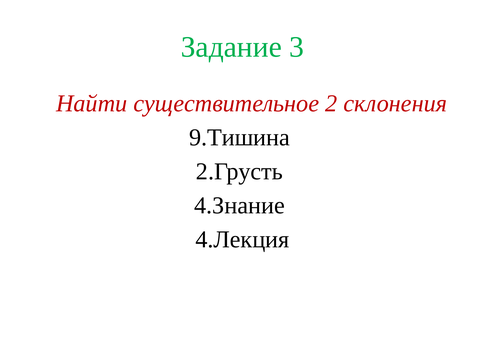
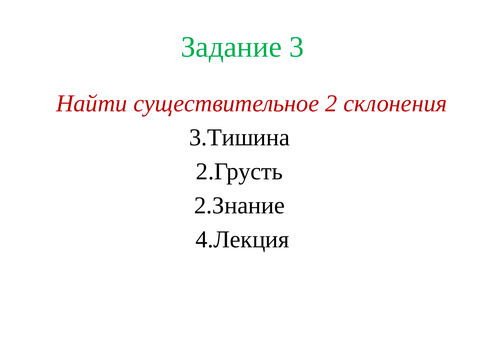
9.Тишина: 9.Тишина -> 3.Тишина (239, 137)
4.Знание: 4.Знание -> 2.Знание (239, 205)
